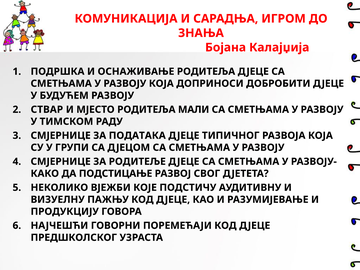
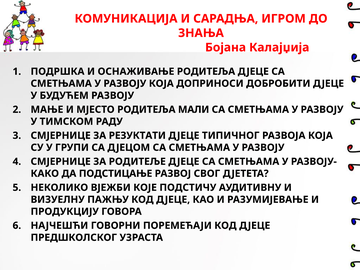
СТВАР: СТВАР -> МАЊЕ (47, 110)
ПОДАТАКА: ПОДАТАКА -> РЕЗУКТАТИ (137, 136)
